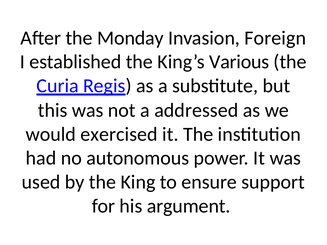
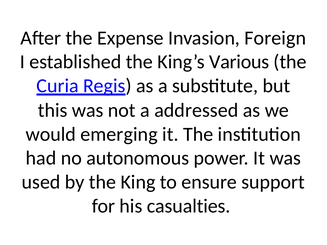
Monday: Monday -> Expense (130, 38)
exercised: exercised -> emerging (119, 134)
argument: argument -> casualties (189, 206)
